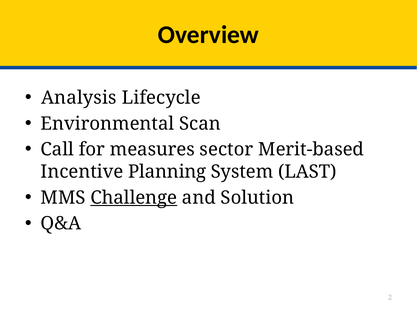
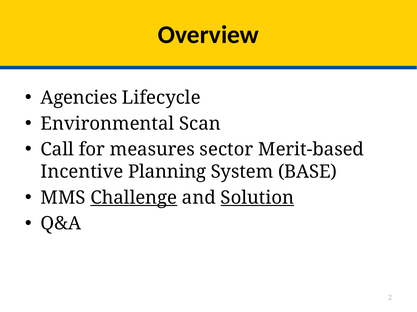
Analysis: Analysis -> Agencies (79, 98)
LAST: LAST -> BASE (307, 172)
Solution underline: none -> present (257, 198)
